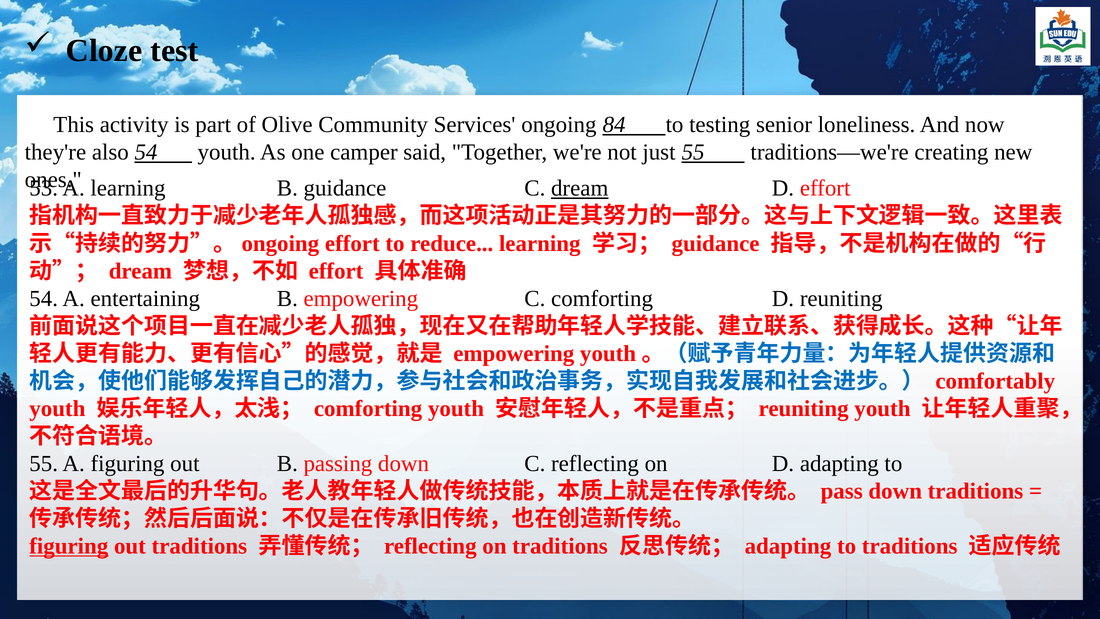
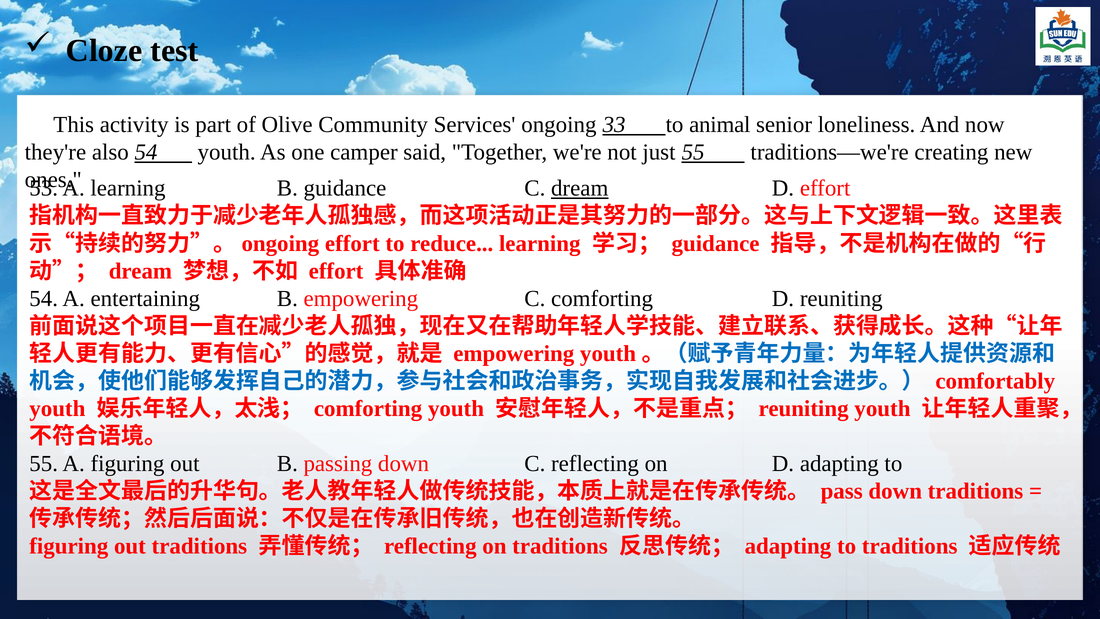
84: 84 -> 33 (614, 124)
testing: testing -> animal (720, 124)
figuring underline: present -> none (69, 546)
